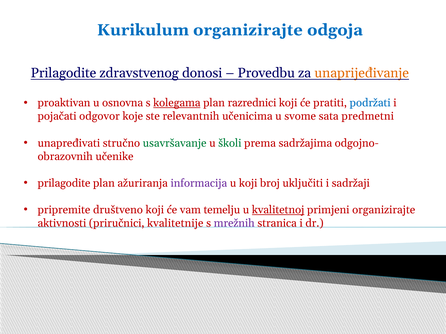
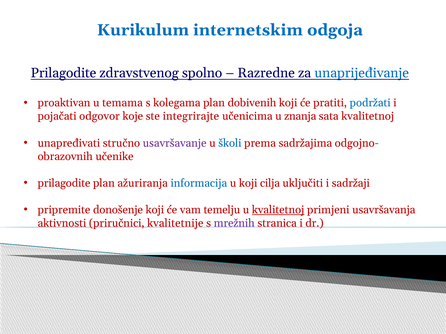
Kurikulum organizirajte: organizirajte -> internetskim (248, 30)
donosi: donosi -> spolno (202, 73)
Provedbu: Provedbu -> Razredne (266, 73)
unaprijeđivanje colour: orange -> blue (362, 73)
osnovna: osnovna -> temama (123, 103)
kolegama underline: present -> none (177, 103)
razrednici: razrednici -> dobivenih (252, 103)
relevantnih: relevantnih -> integrirajte (191, 116)
svome: svome -> znanja (300, 116)
sata predmetni: predmetni -> kvalitetnoj (368, 116)
usavršavanje colour: green -> purple (175, 143)
školi colour: green -> blue (230, 143)
informacija colour: purple -> blue (199, 183)
broj: broj -> cilja (270, 183)
društveno: društveno -> donošenje (118, 210)
primjeni organizirajte: organizirajte -> usavršavanja (384, 210)
